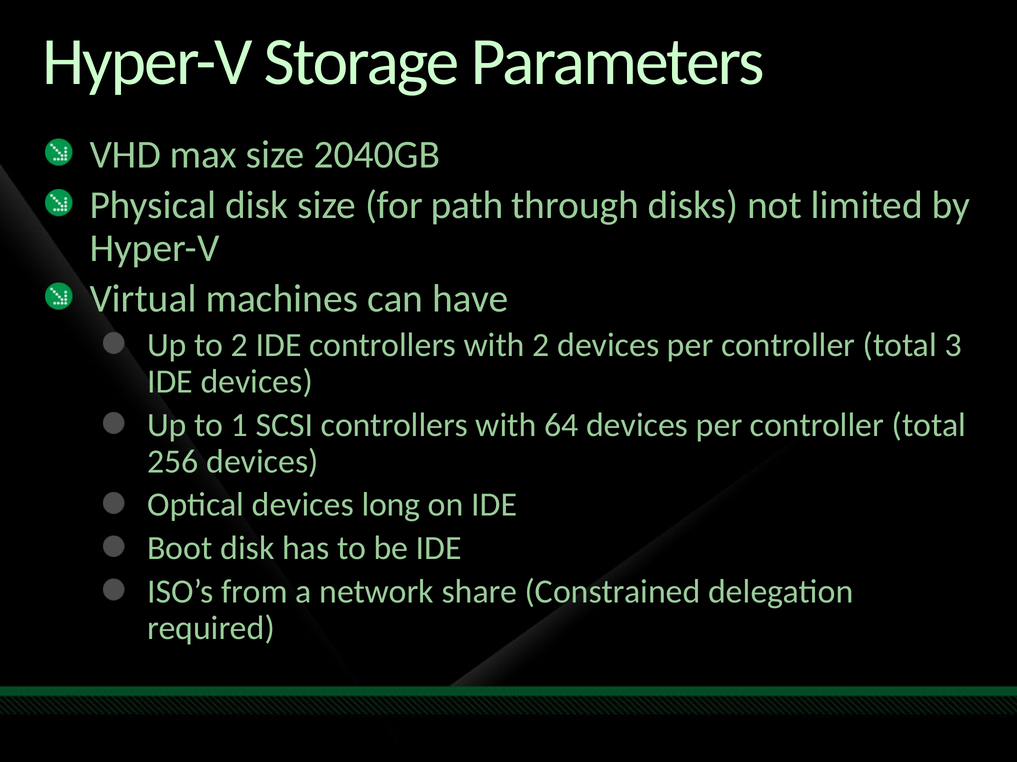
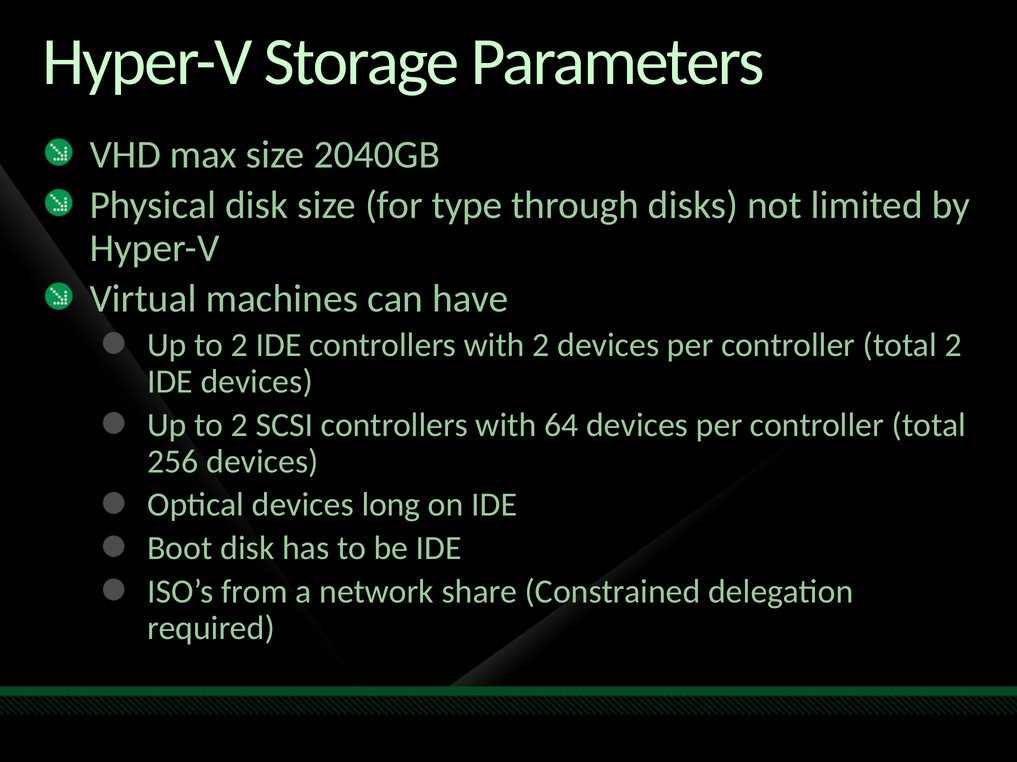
path: path -> type (467, 206)
total 3: 3 -> 2 (953, 345)
1: 1 -> 2 (239, 425)
